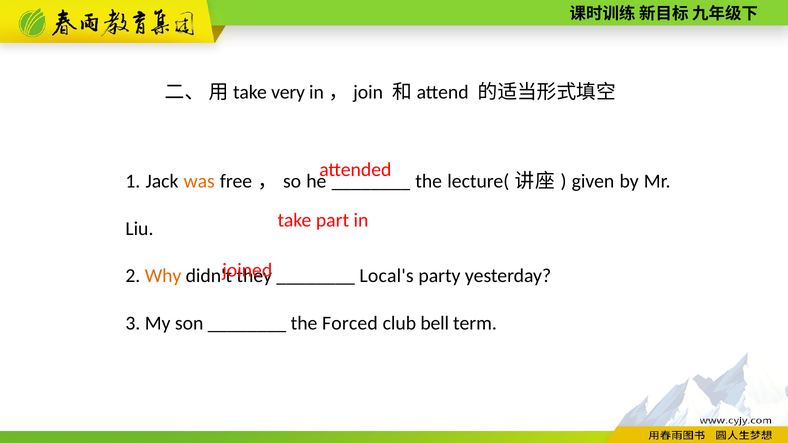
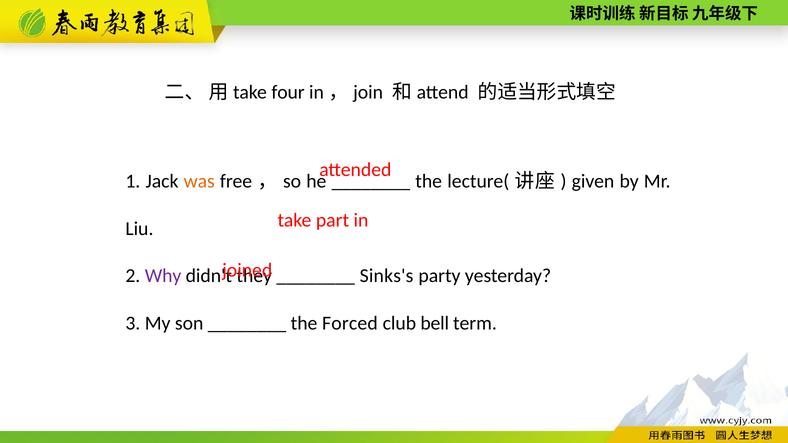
very: very -> four (288, 92)
Why colour: orange -> purple (163, 276)
Local's: Local's -> Sinks's (387, 276)
